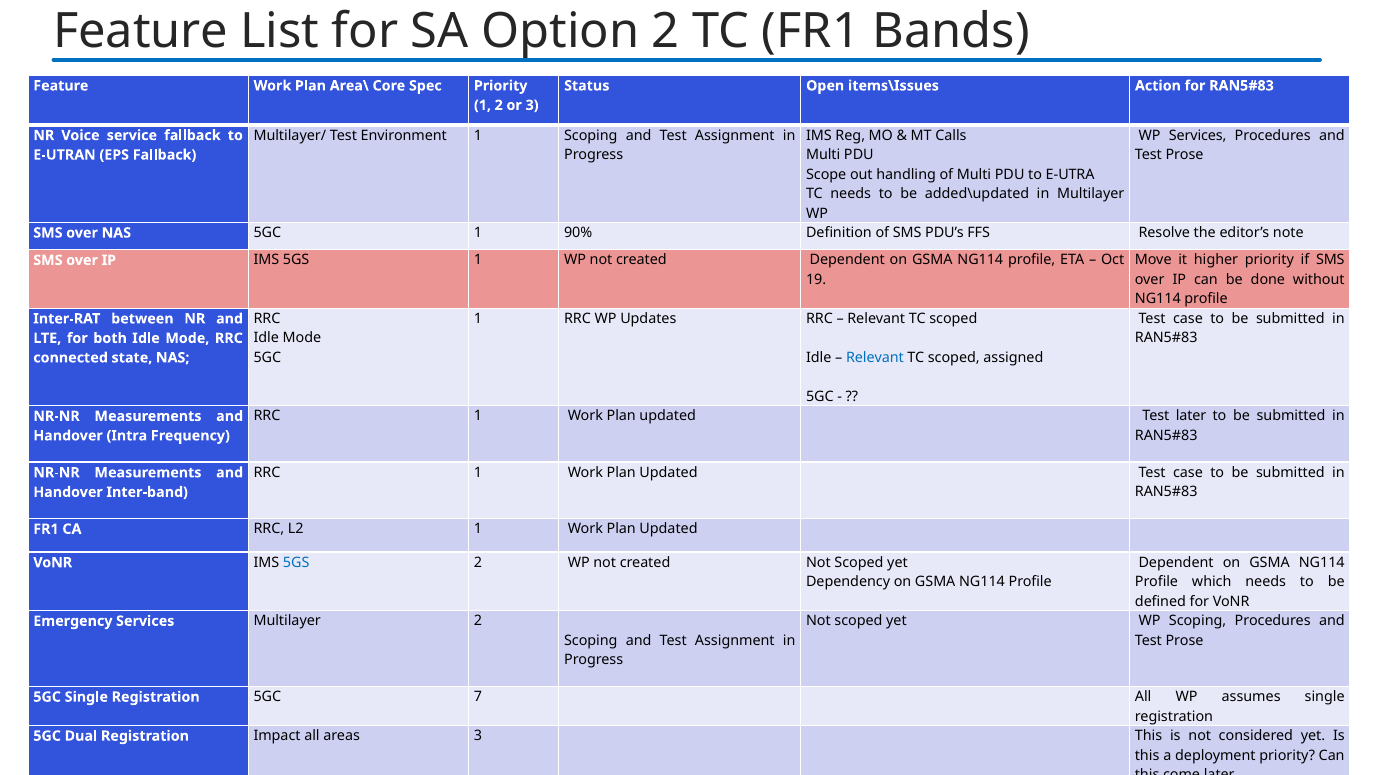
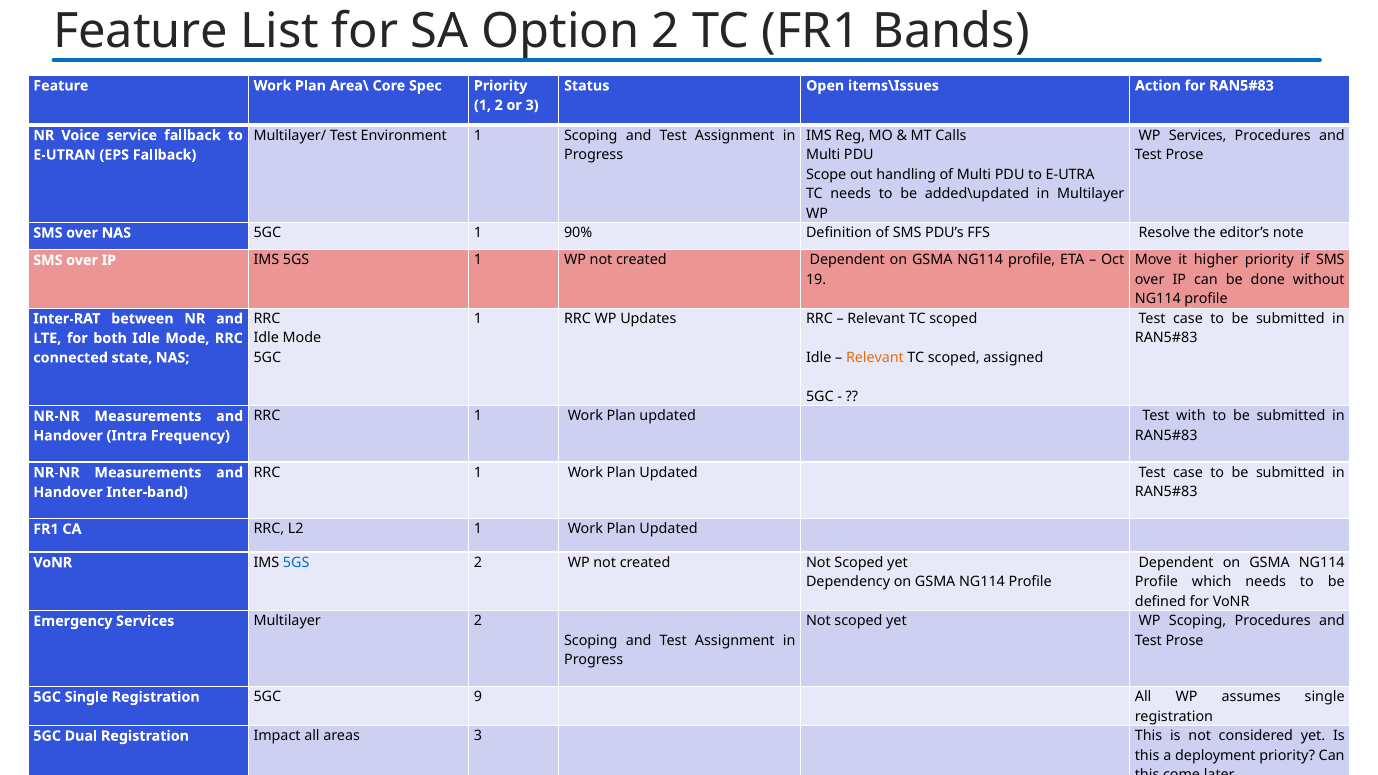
Relevant colour: blue -> orange (875, 358)
Test later: later -> with (1191, 416)
7: 7 -> 9 (478, 697)
